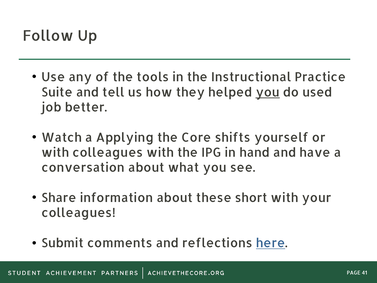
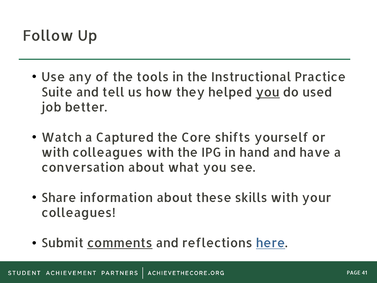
Applying: Applying -> Captured (125, 138)
short: short -> skills (251, 198)
comments underline: none -> present (120, 243)
